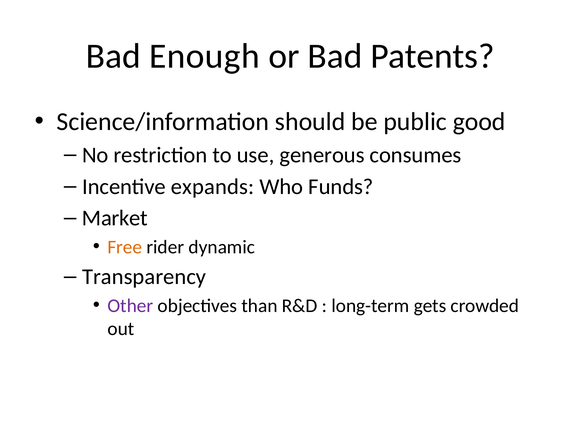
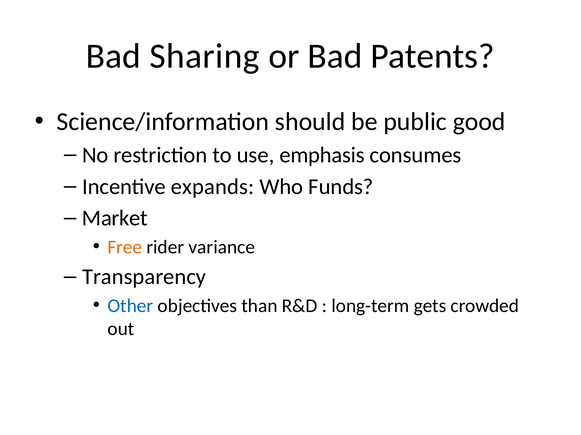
Enough: Enough -> Sharing (204, 56)
generous: generous -> emphasis (322, 155)
dynamic: dynamic -> variance (222, 247)
Other colour: purple -> blue (130, 306)
